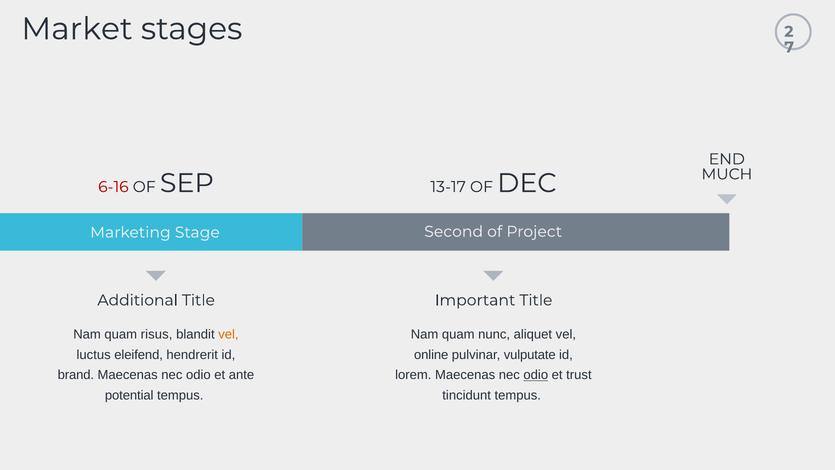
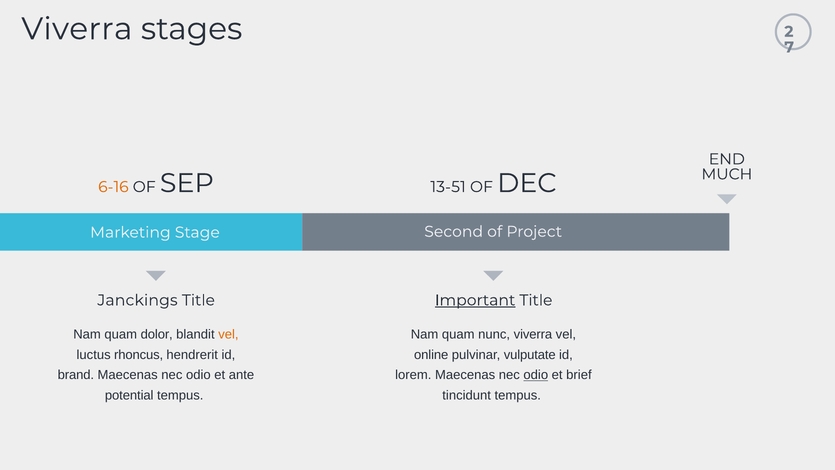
Market: Market -> Viverra (77, 29)
6-16 colour: red -> orange (113, 187)
13-17: 13-17 -> 13-51 (448, 187)
Additional: Additional -> Janckings (138, 300)
Important underline: none -> present (475, 300)
risus: risus -> dolor (157, 334)
nunc aliquet: aliquet -> viverra (533, 334)
eleifend: eleifend -> rhoncus (139, 355)
trust: trust -> brief (579, 375)
